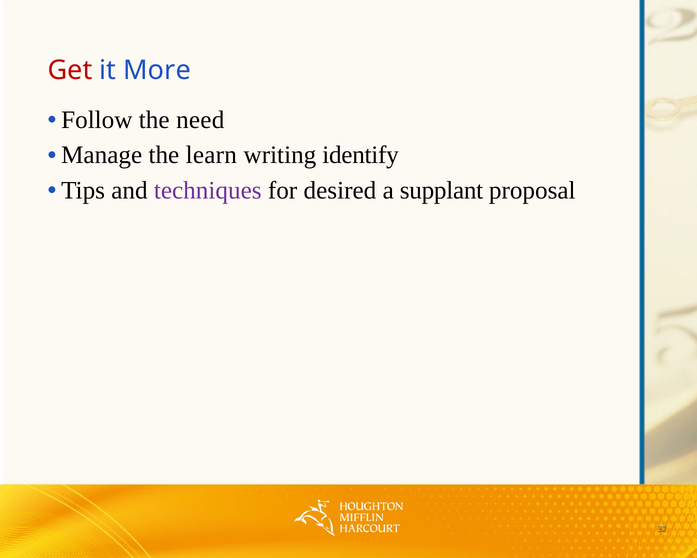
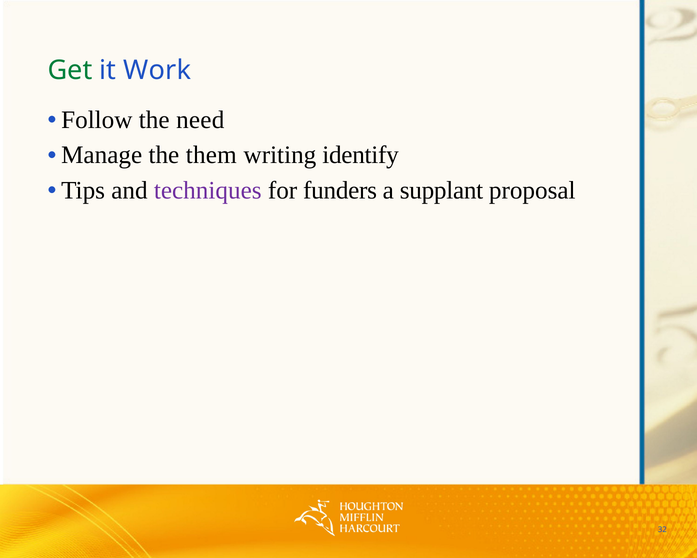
Get colour: red -> green (70, 70)
More: More -> Work (157, 70)
learn: learn -> them (211, 155)
desired: desired -> funders (340, 190)
